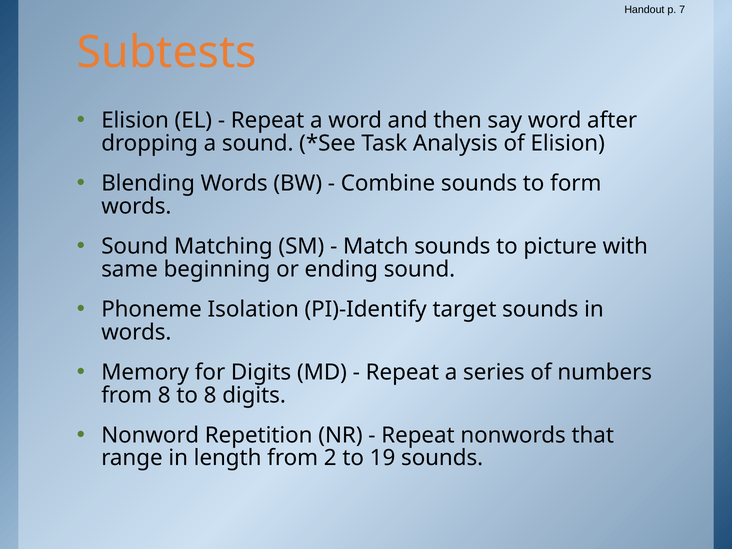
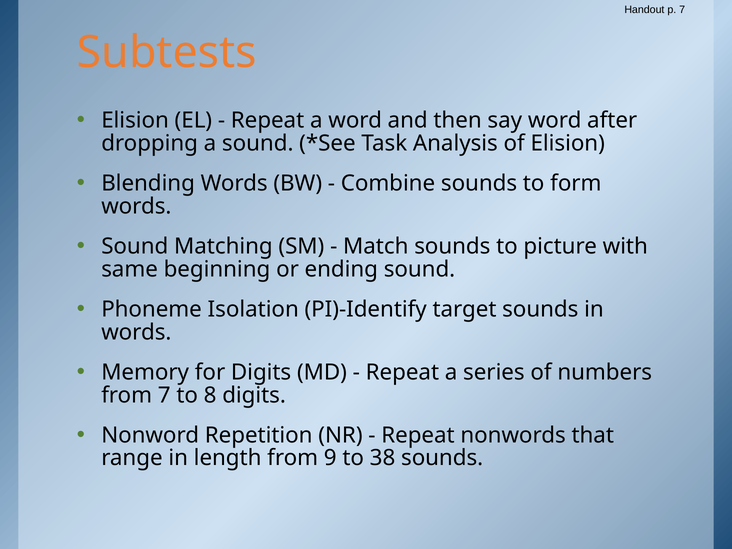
from 8: 8 -> 7 (164, 395)
2: 2 -> 9 (330, 458)
19: 19 -> 38 (383, 458)
